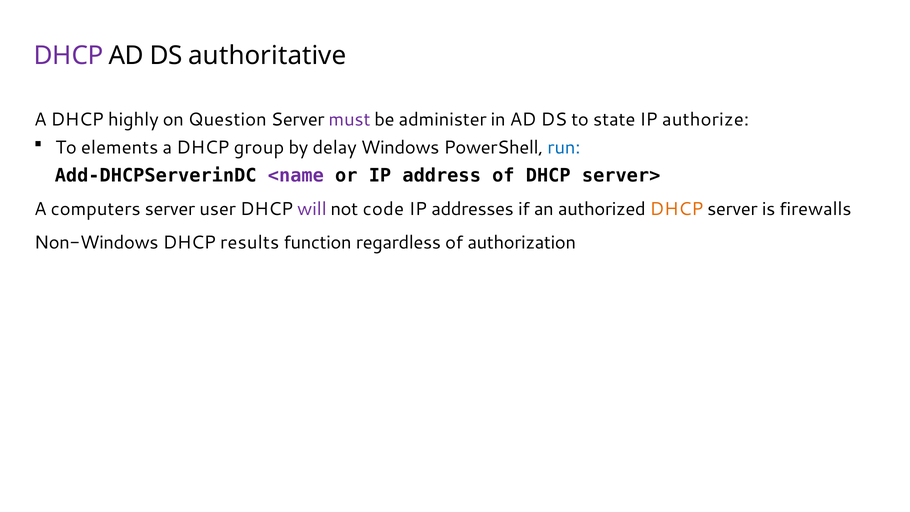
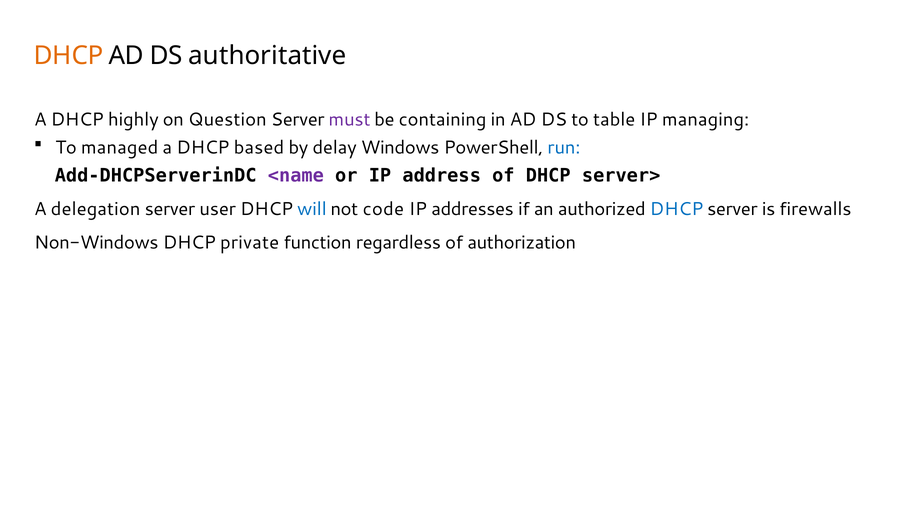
DHCP colour: purple -> orange (69, 55)
administer: administer -> containing (443, 120)
state: state -> table (614, 120)
authorize: authorize -> managing (706, 120)
elements: elements -> managed (120, 147)
group: group -> based (259, 147)
computers: computers -> delegation (96, 209)
will colour: purple -> blue (312, 209)
DHCP colour: orange -> blue (677, 209)
results: results -> private (250, 242)
